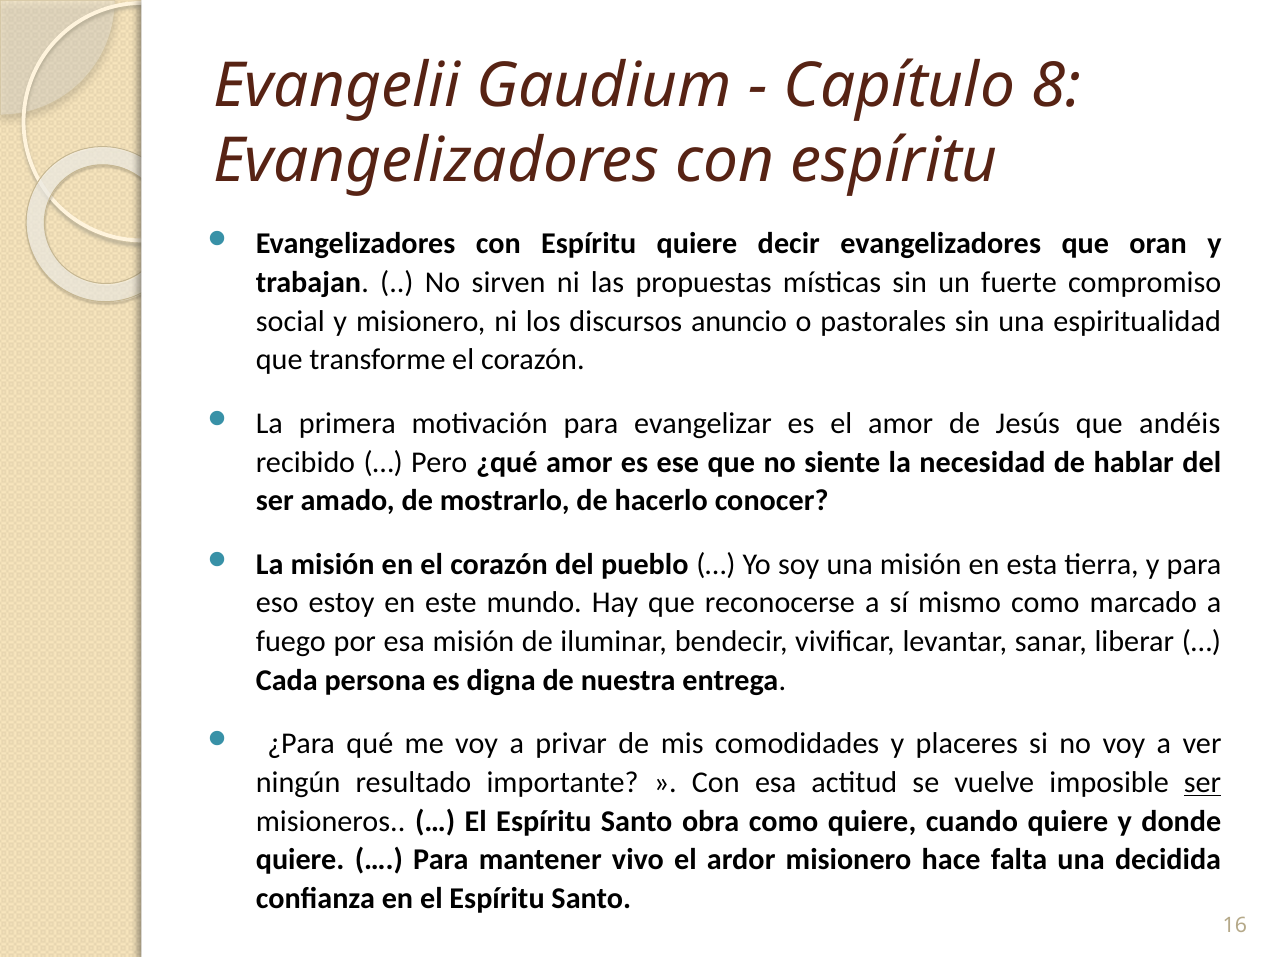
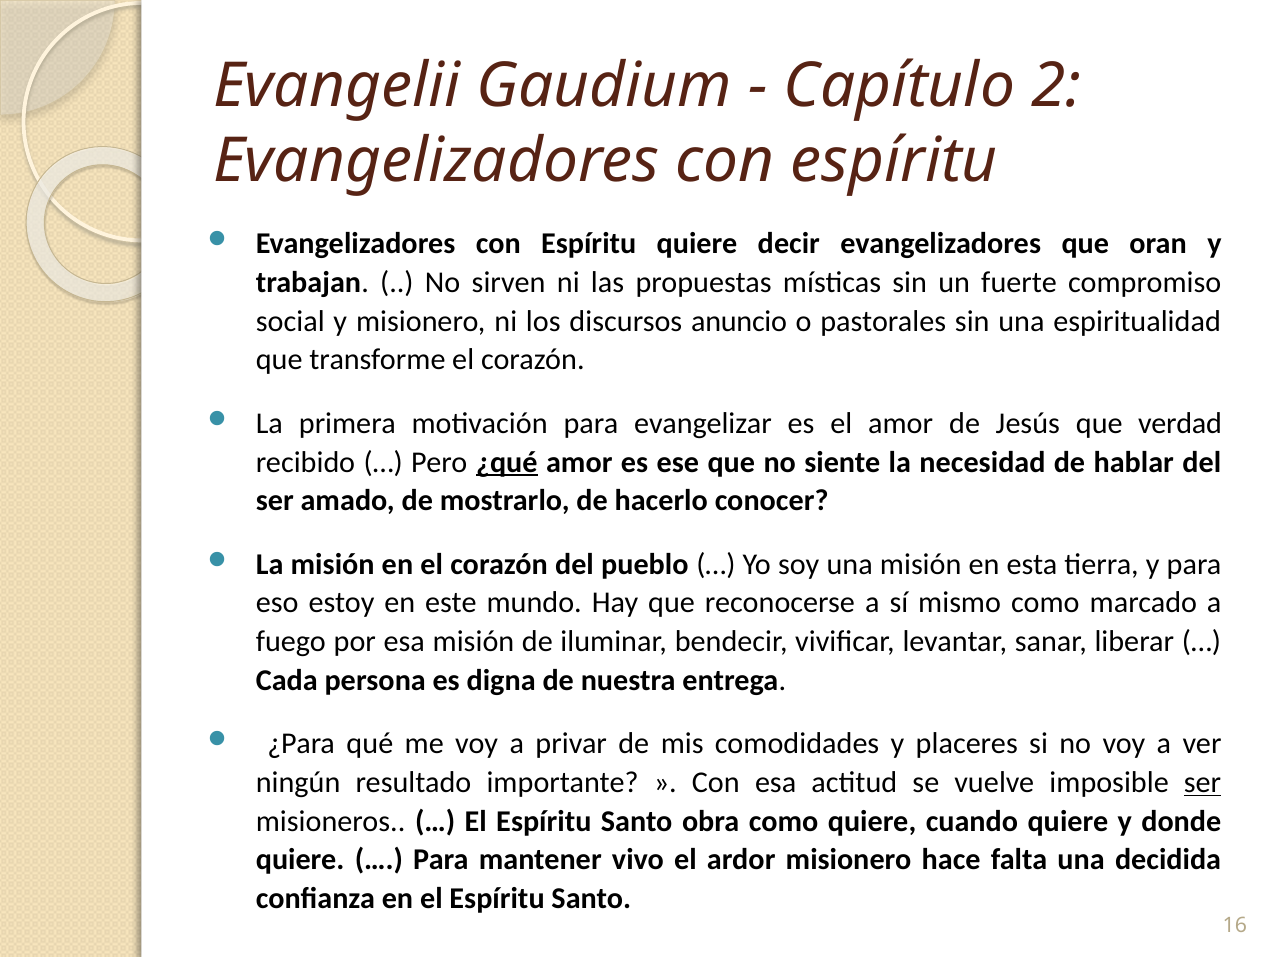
8: 8 -> 2 (1056, 86)
andéis: andéis -> verdad (1180, 424)
¿qué underline: none -> present (507, 462)
